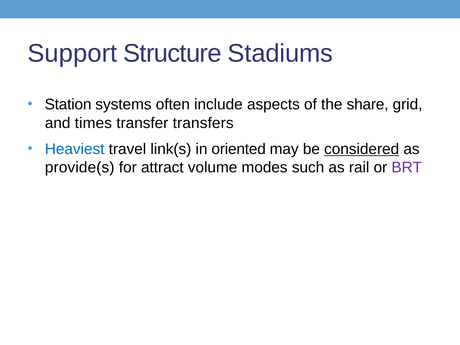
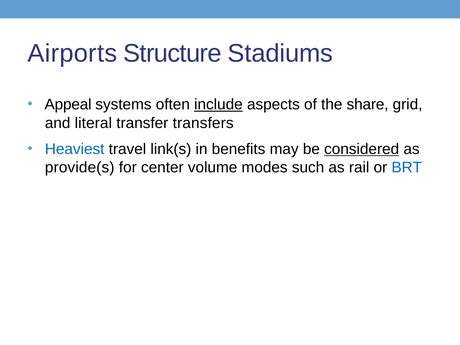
Support: Support -> Airports (72, 54)
Station: Station -> Appeal (68, 105)
include underline: none -> present (218, 105)
times: times -> literal (93, 123)
oriented: oriented -> benefits (239, 149)
attract: attract -> center (162, 167)
BRT colour: purple -> blue (407, 167)
